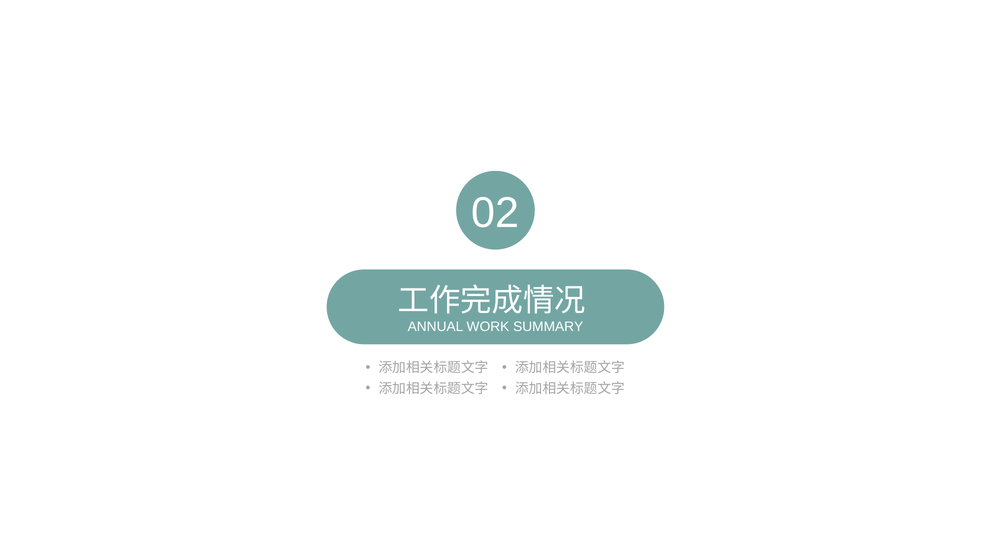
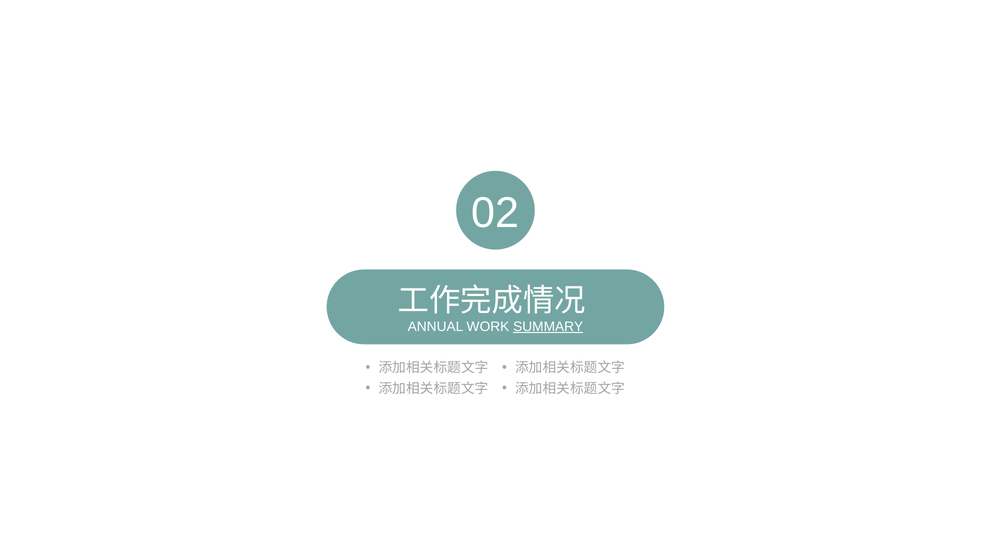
SUMMARY underline: none -> present (548, 326)
